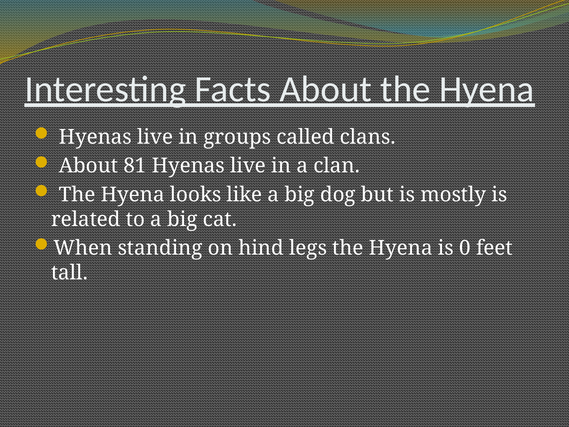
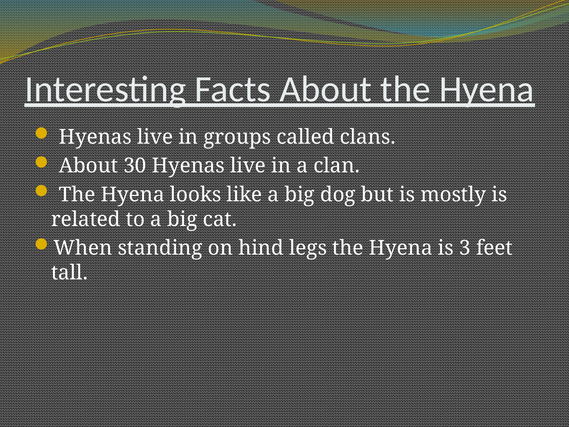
81: 81 -> 30 (135, 166)
0: 0 -> 3 (465, 248)
